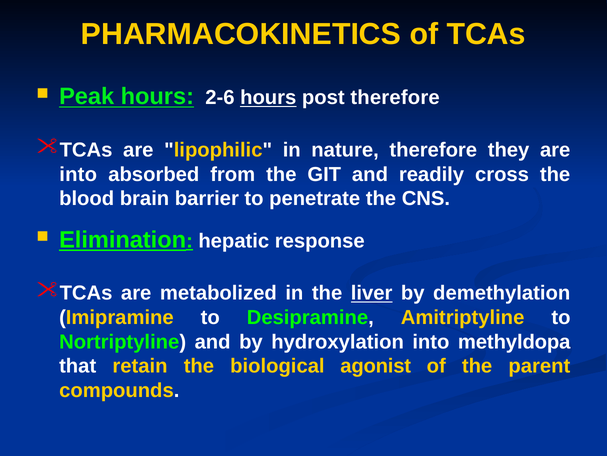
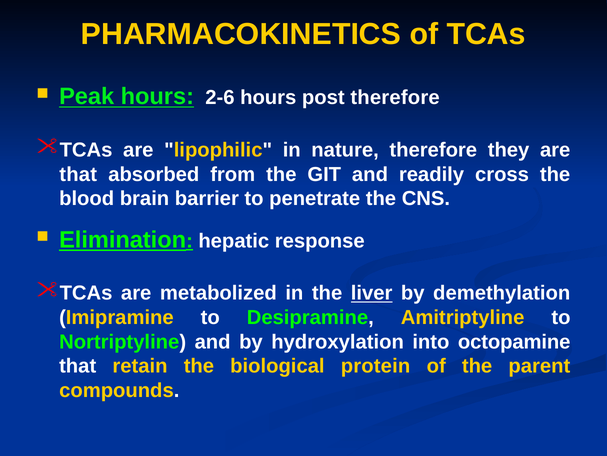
hours underline: present -> none (268, 98)
into: into -> that (78, 174)
methyldopa: methyldopa -> octopamine (514, 341)
agonist: agonist -> protein (376, 366)
